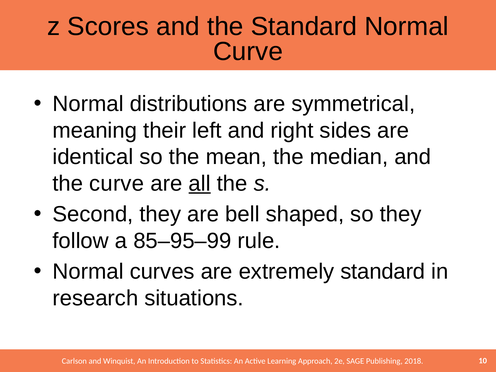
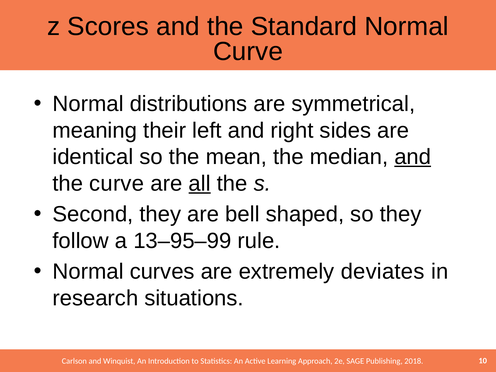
and underline: none -> present (413, 157)
85–95–99: 85–95–99 -> 13–95–99 (182, 241)
extremely standard: standard -> deviates (383, 272)
